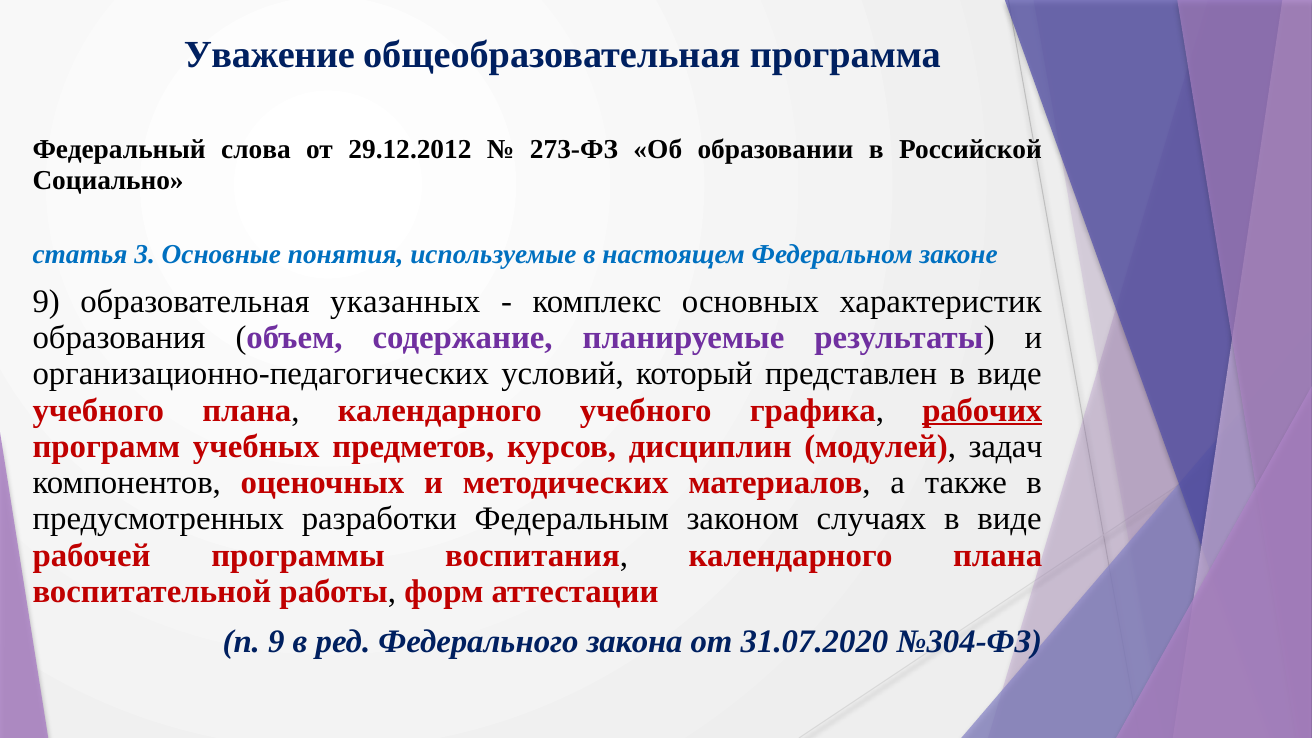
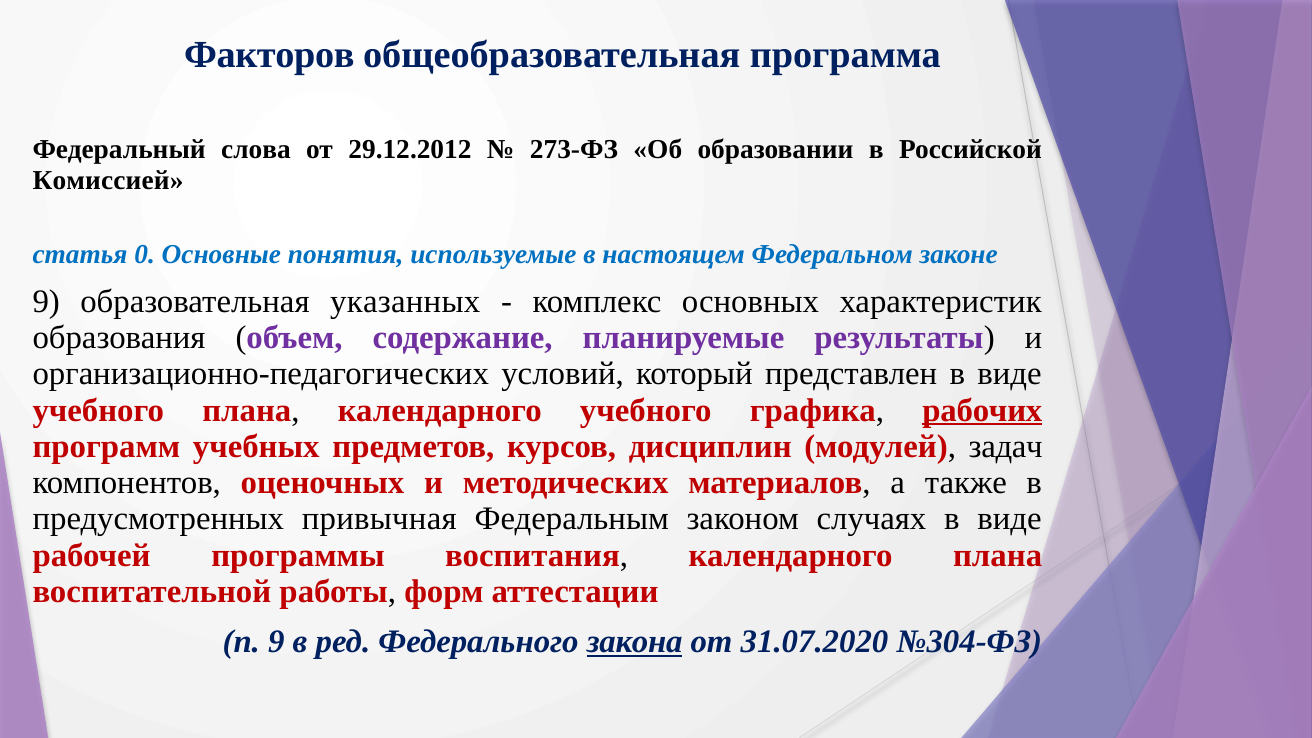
Уважение: Уважение -> Факторов (269, 55)
Социально: Социально -> Комиссией (108, 180)
3: 3 -> 0 (145, 254)
разработки: разработки -> привычная (379, 519)
закона underline: none -> present (635, 641)
